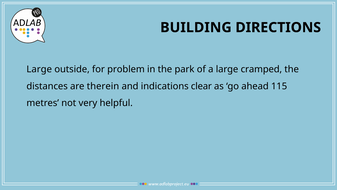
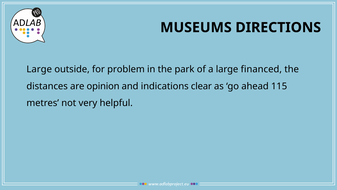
BUILDING: BUILDING -> MUSEUMS (196, 27)
cramped: cramped -> financed (261, 69)
therein: therein -> opinion (103, 86)
